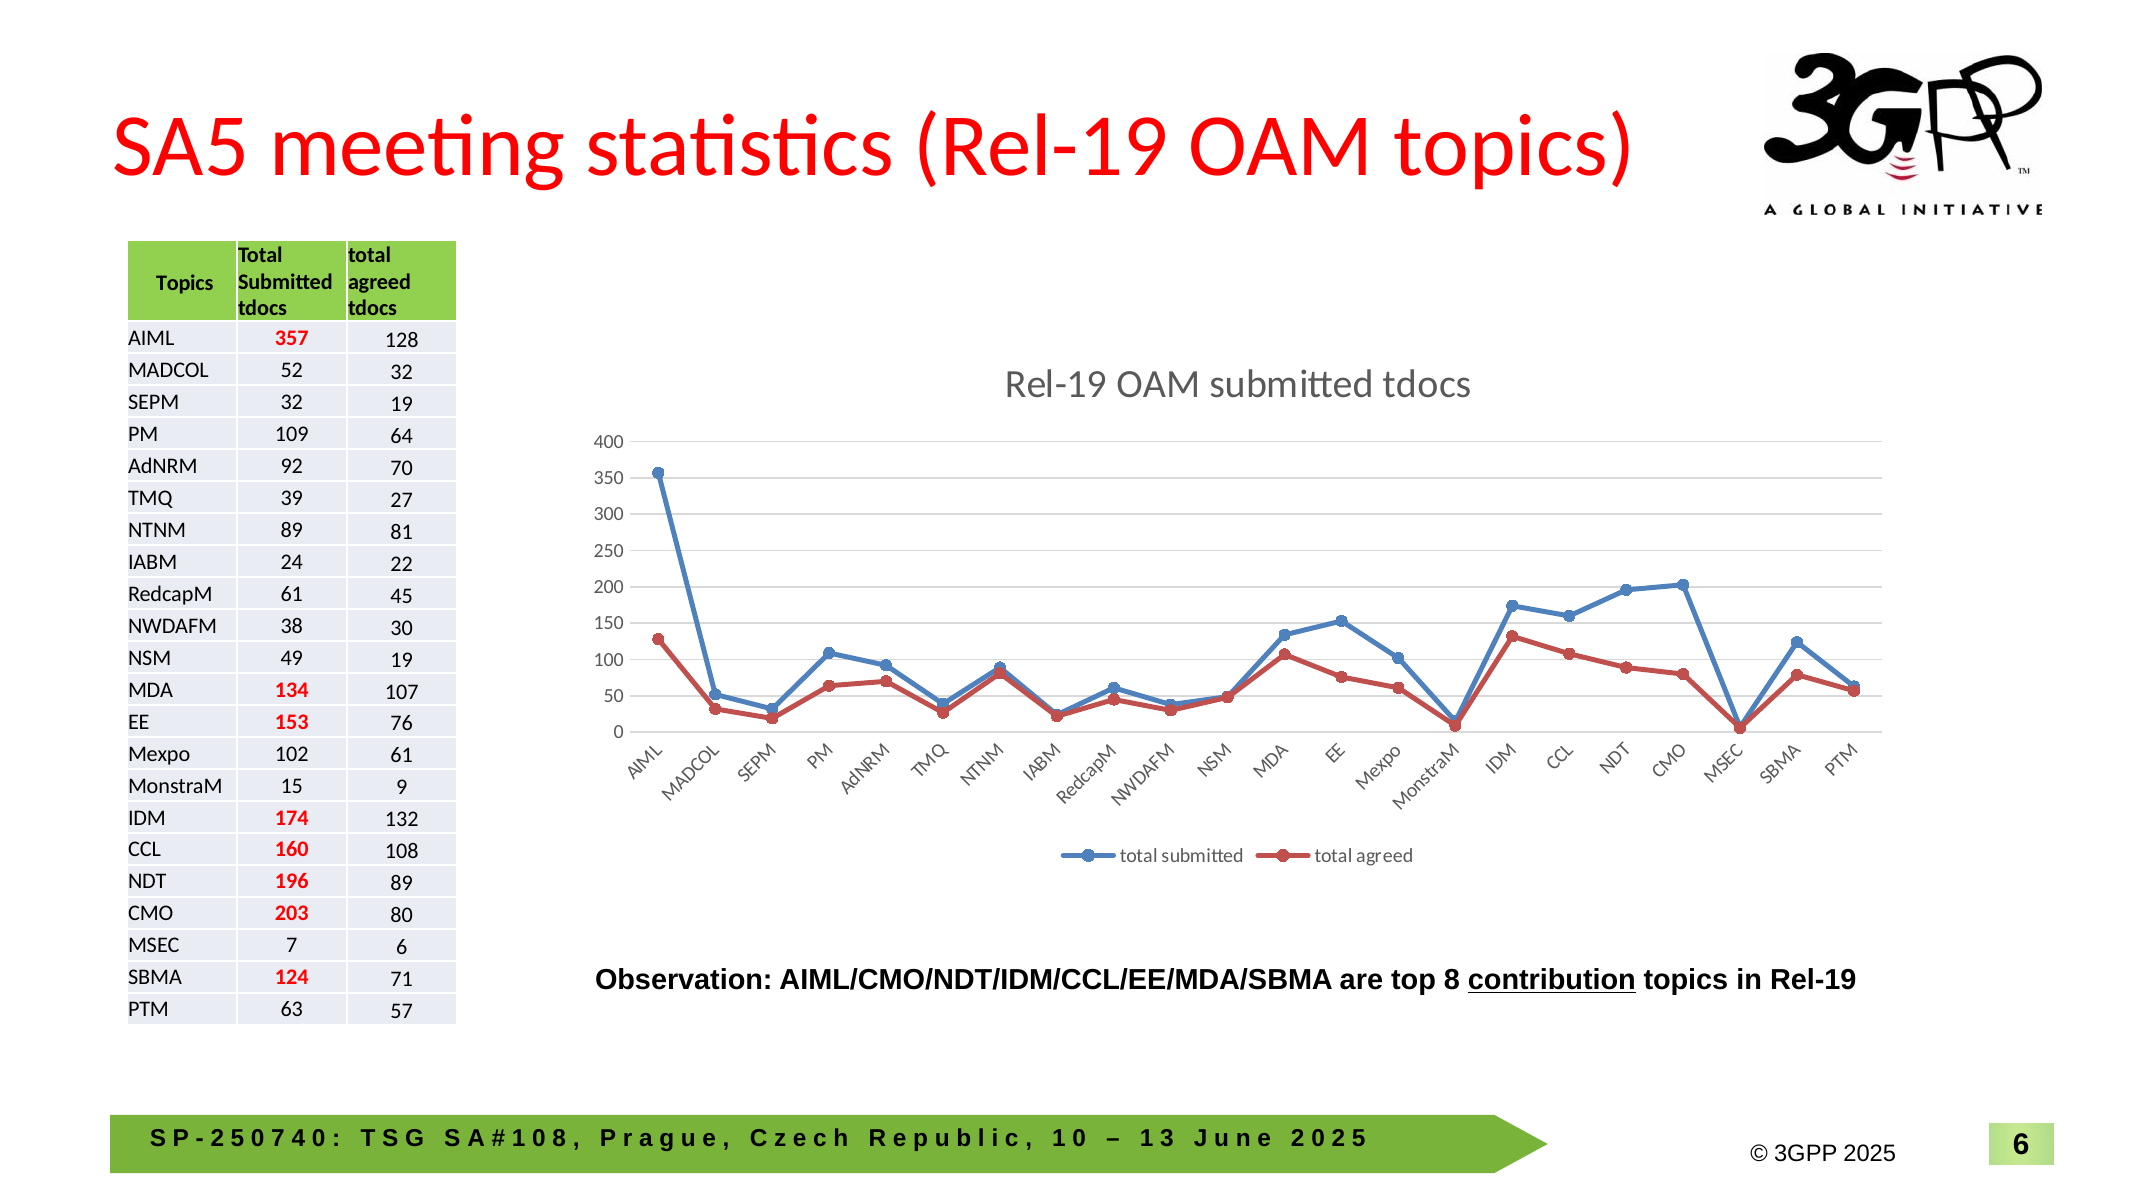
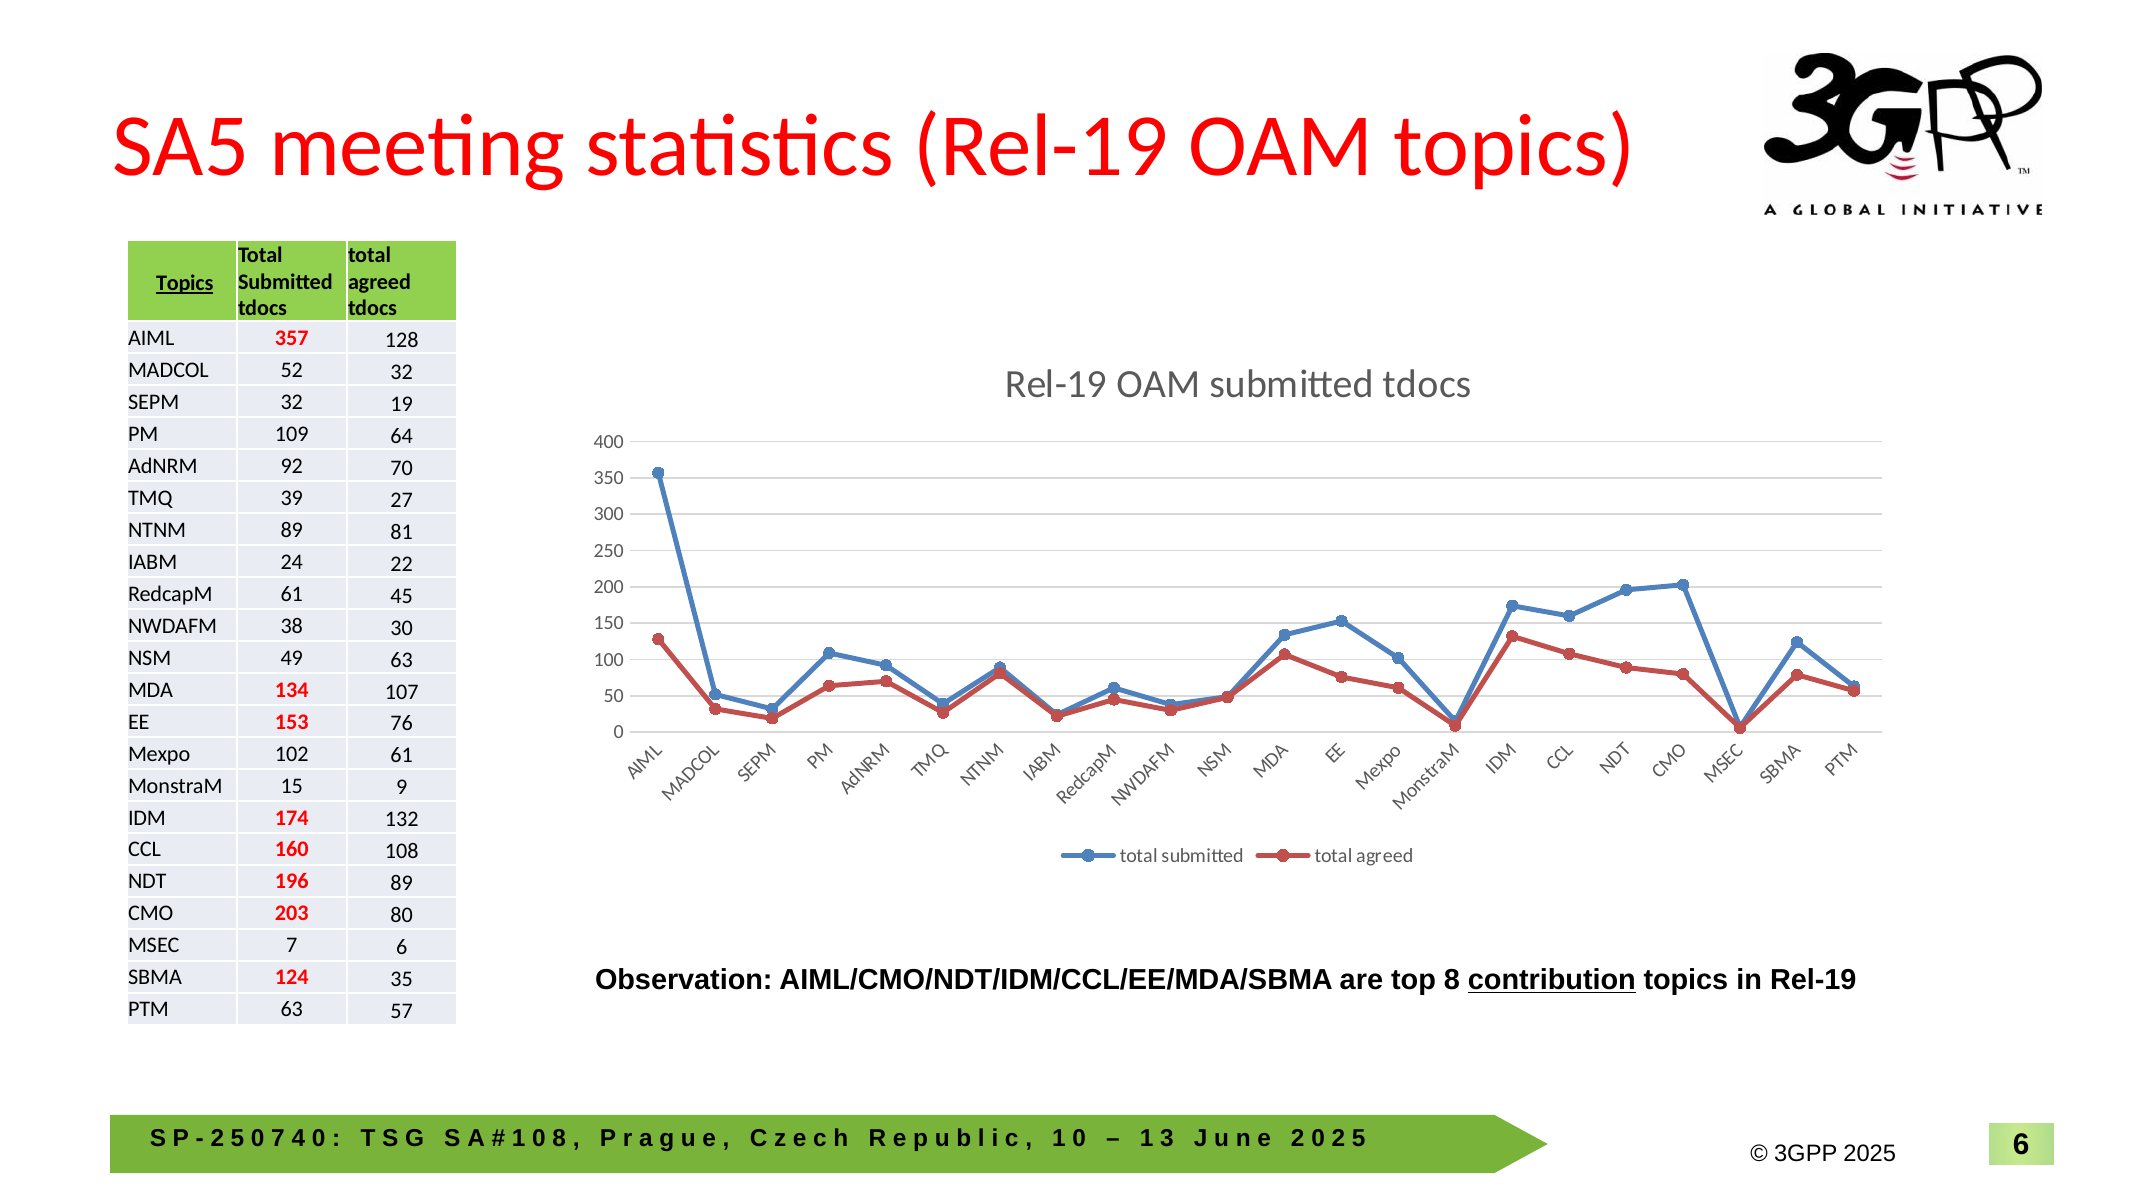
Topics underline: none -> present (185, 283)
49 19: 19 -> 63 (402, 660)
71: 71 -> 35 (402, 979)
